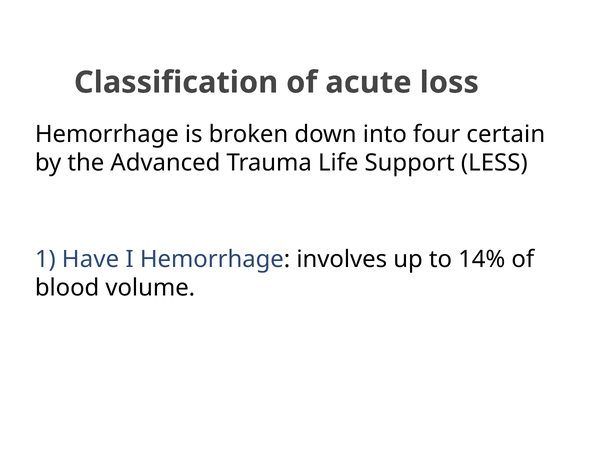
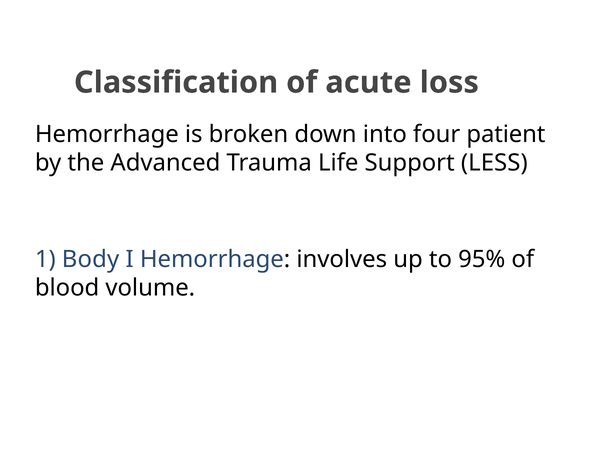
certain: certain -> patient (506, 134)
Have: Have -> Body (91, 259)
14%: 14% -> 95% (482, 259)
